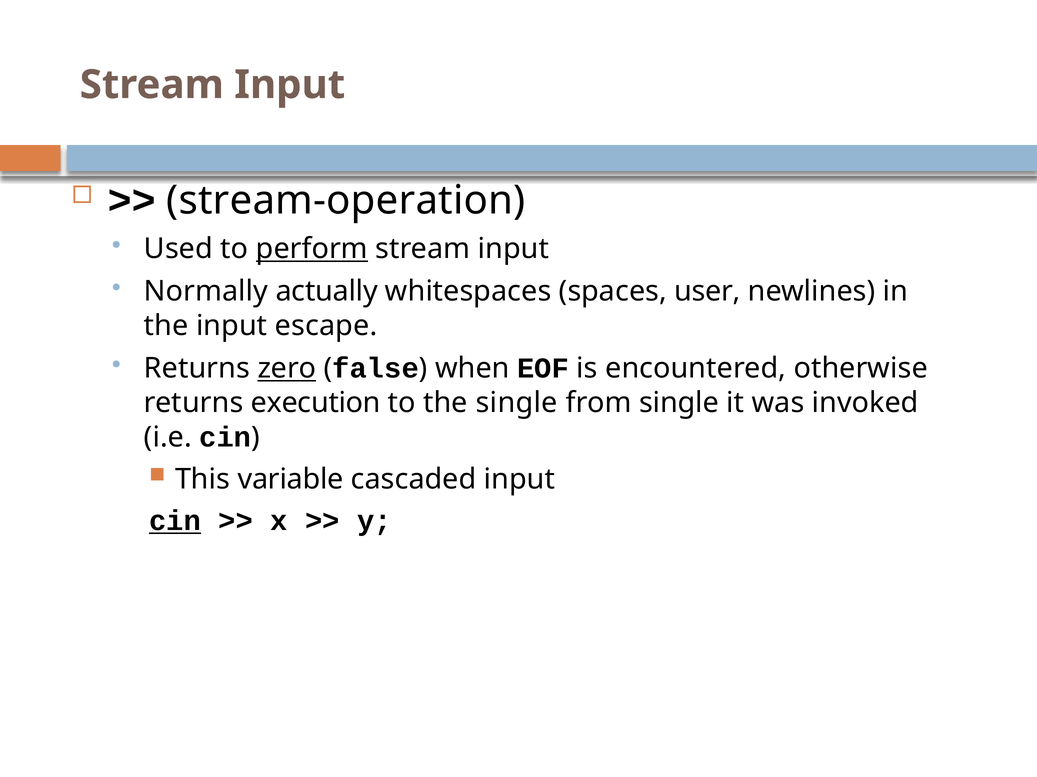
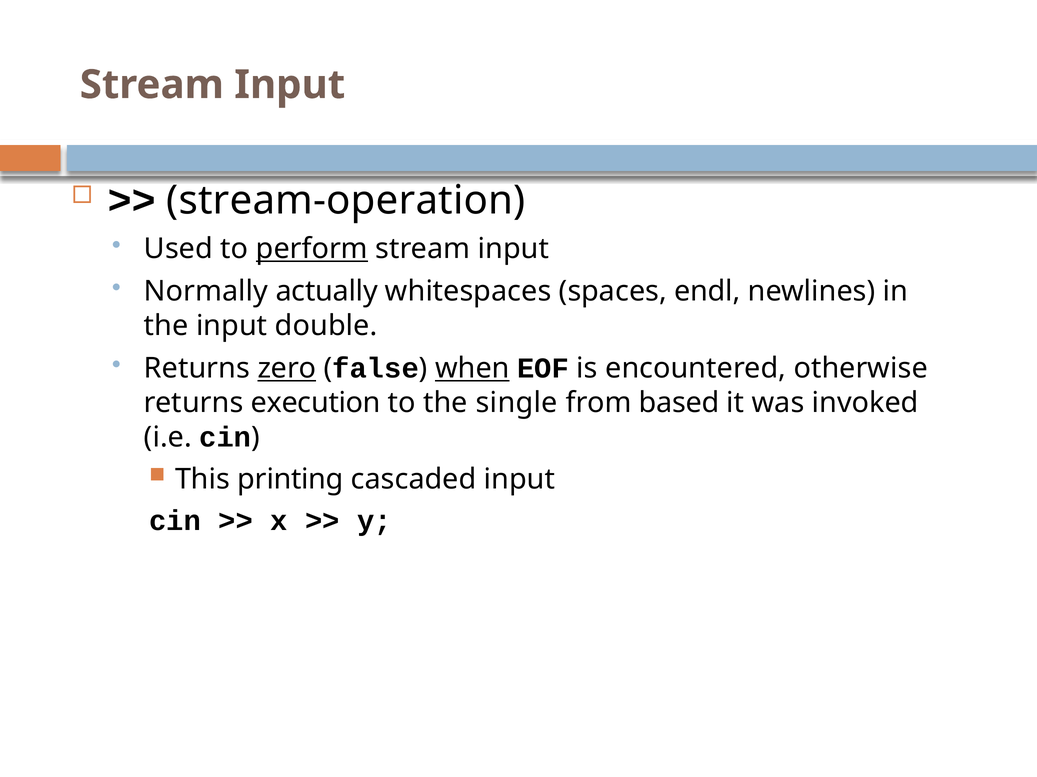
user: user -> endl (707, 292)
escape: escape -> double (326, 326)
when underline: none -> present (472, 369)
from single: single -> based (679, 403)
variable: variable -> printing (291, 480)
cin underline: present -> none (175, 521)
